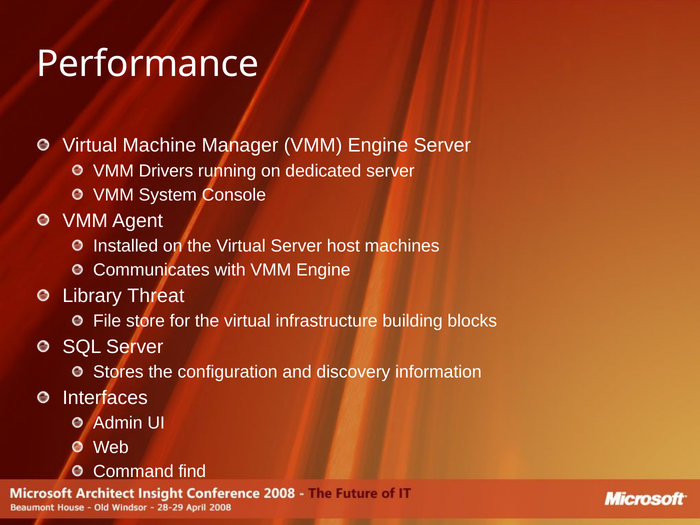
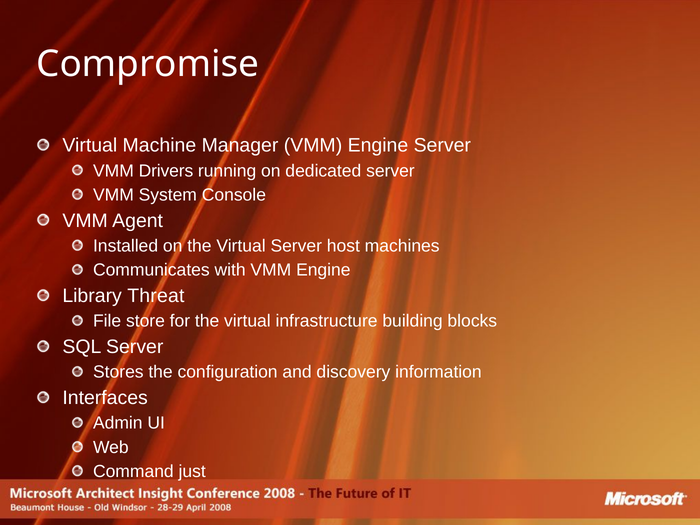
Performance: Performance -> Compromise (148, 64)
find: find -> just (192, 472)
